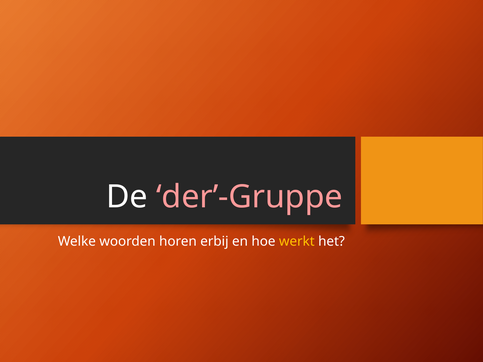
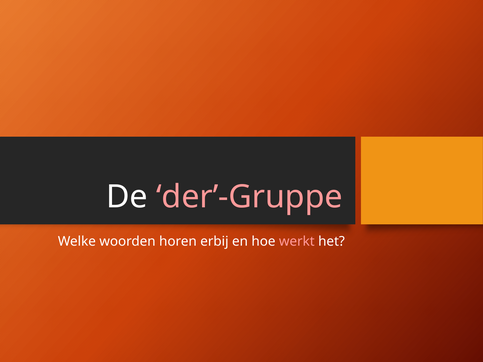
werkt colour: yellow -> pink (297, 242)
